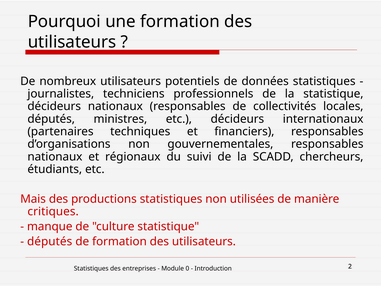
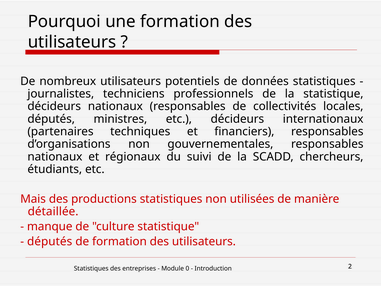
critiques: critiques -> détaillée (53, 211)
